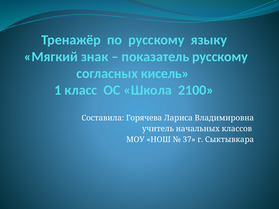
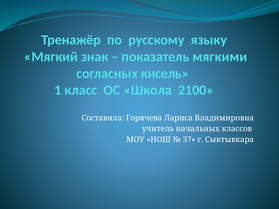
показатель русскому: русскому -> мягкими (220, 57)
